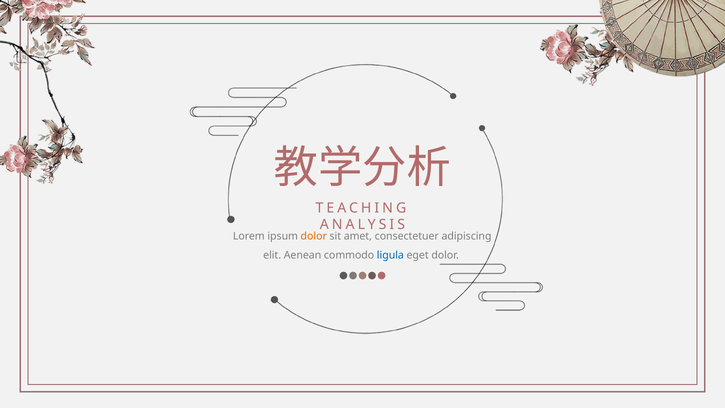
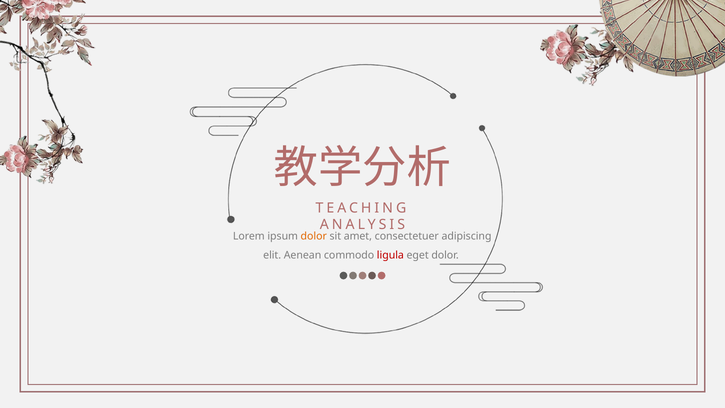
ligula colour: blue -> red (390, 255)
